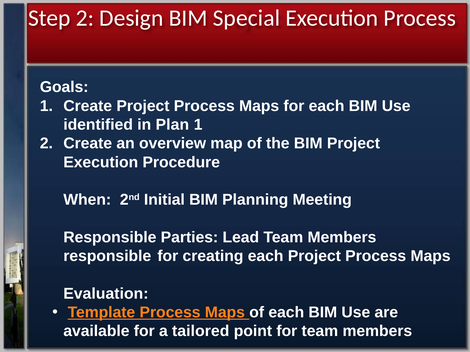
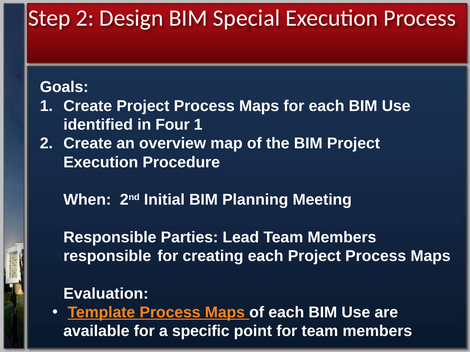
Plan: Plan -> Four (173, 125)
tailored: tailored -> specific (201, 332)
